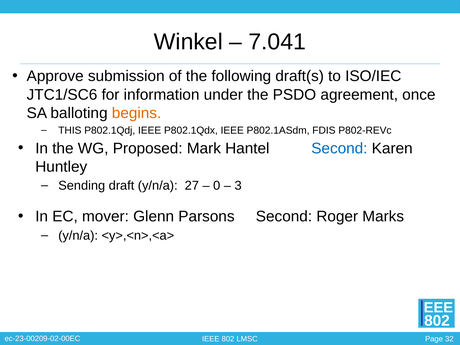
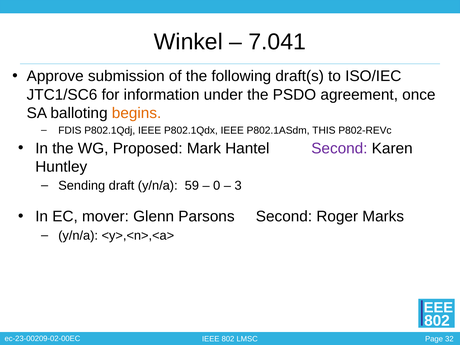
THIS: THIS -> FDIS (70, 130)
FDIS: FDIS -> THIS (324, 130)
Second colour: blue -> purple (339, 148)
27: 27 -> 59 (192, 186)
